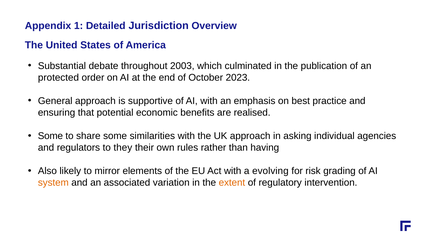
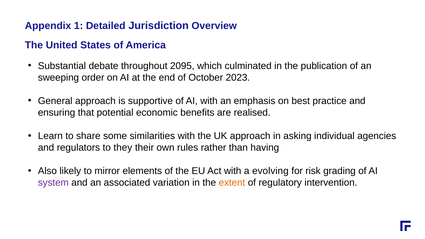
2003: 2003 -> 2095 (182, 66)
protected: protected -> sweeping (58, 78)
Some: Some -> Learn (50, 136)
system colour: orange -> purple (53, 183)
